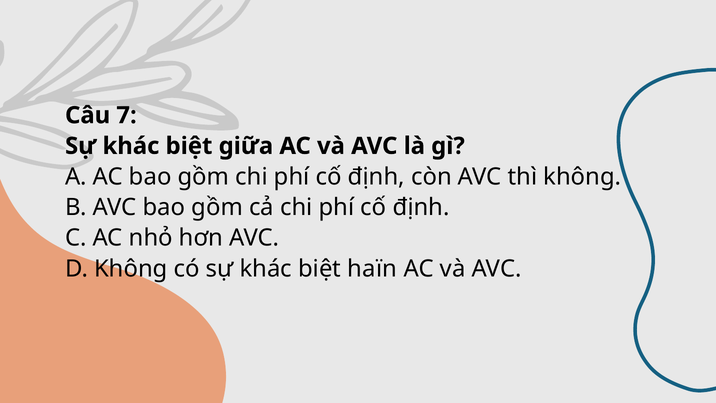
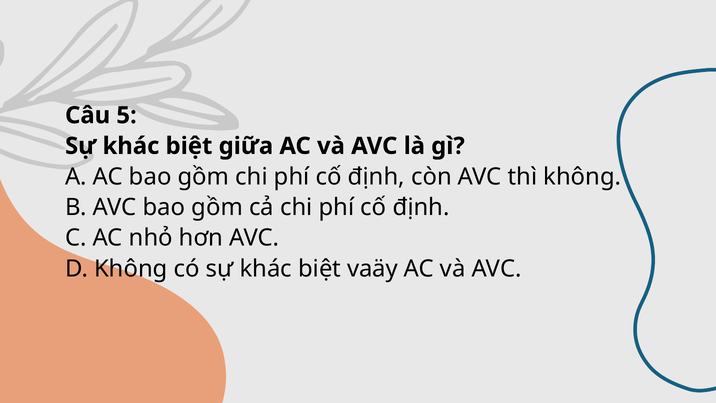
7: 7 -> 5 (127, 115)
haïn: haïn -> vaäy (373, 268)
